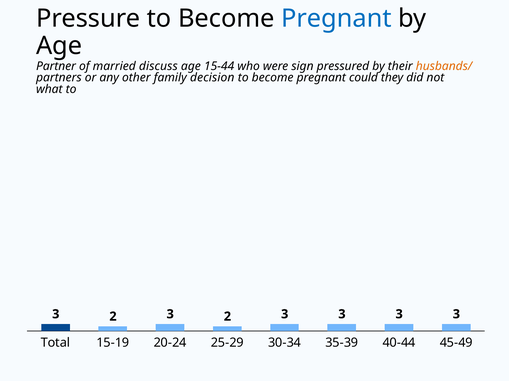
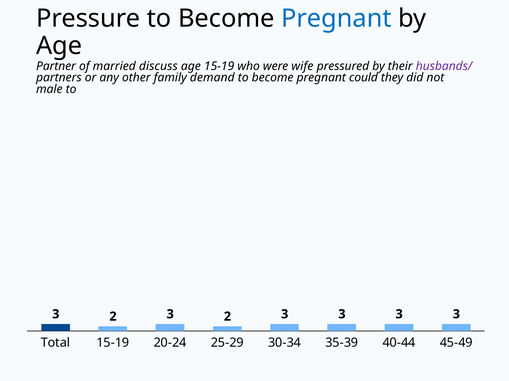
age 15-44: 15-44 -> 15-19 (219, 66)
sign: sign -> wife (302, 66)
husbands/ colour: orange -> purple (444, 66)
decision: decision -> demand (212, 78)
what: what -> male (49, 90)
